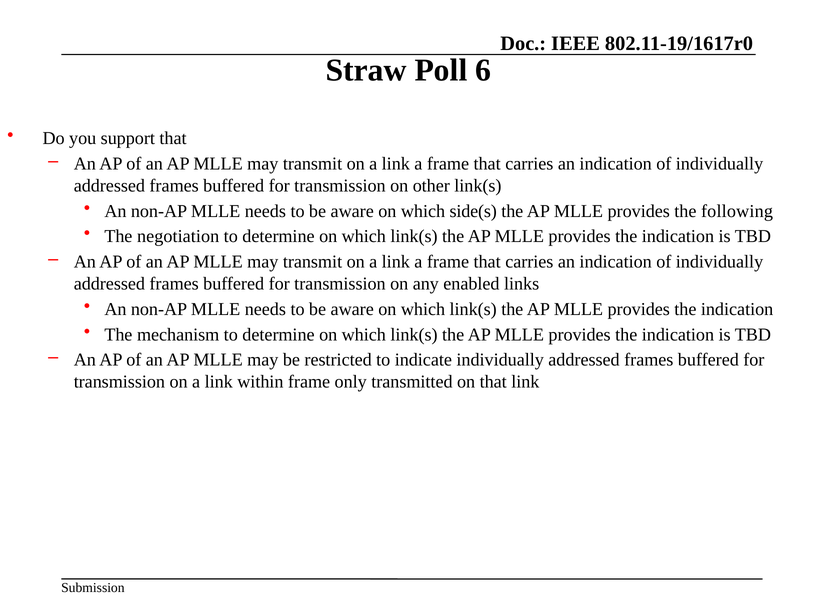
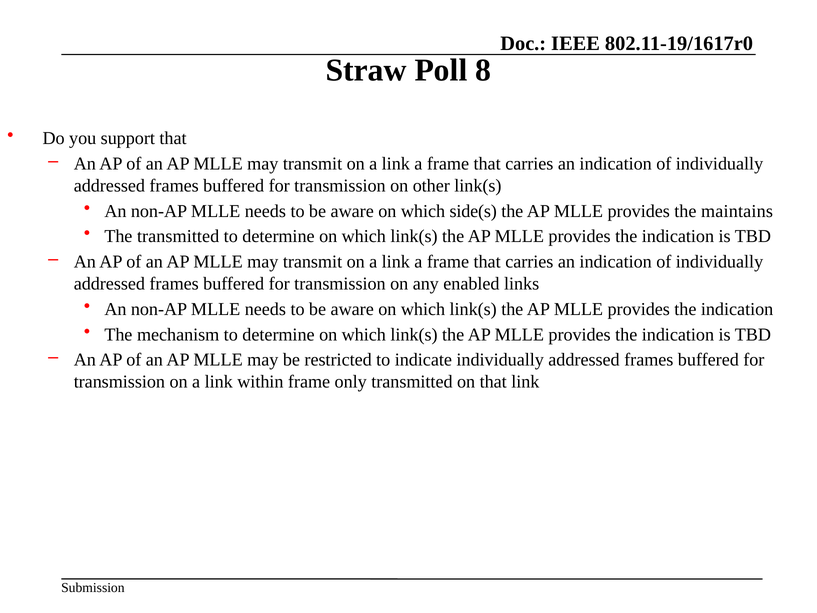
6: 6 -> 8 (483, 70)
following: following -> maintains (737, 211)
The negotiation: negotiation -> transmitted (178, 236)
